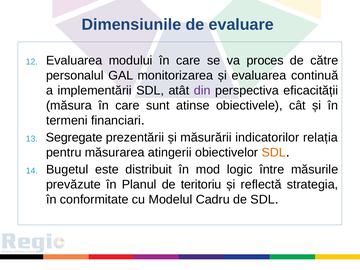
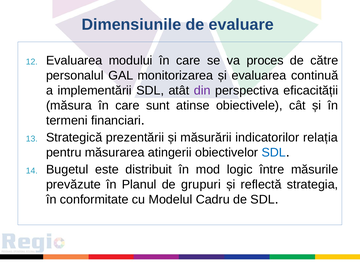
Segregate: Segregate -> Strategică (74, 137)
SDL colour: orange -> blue (274, 152)
teritoriu: teritoriu -> grupuri (201, 184)
